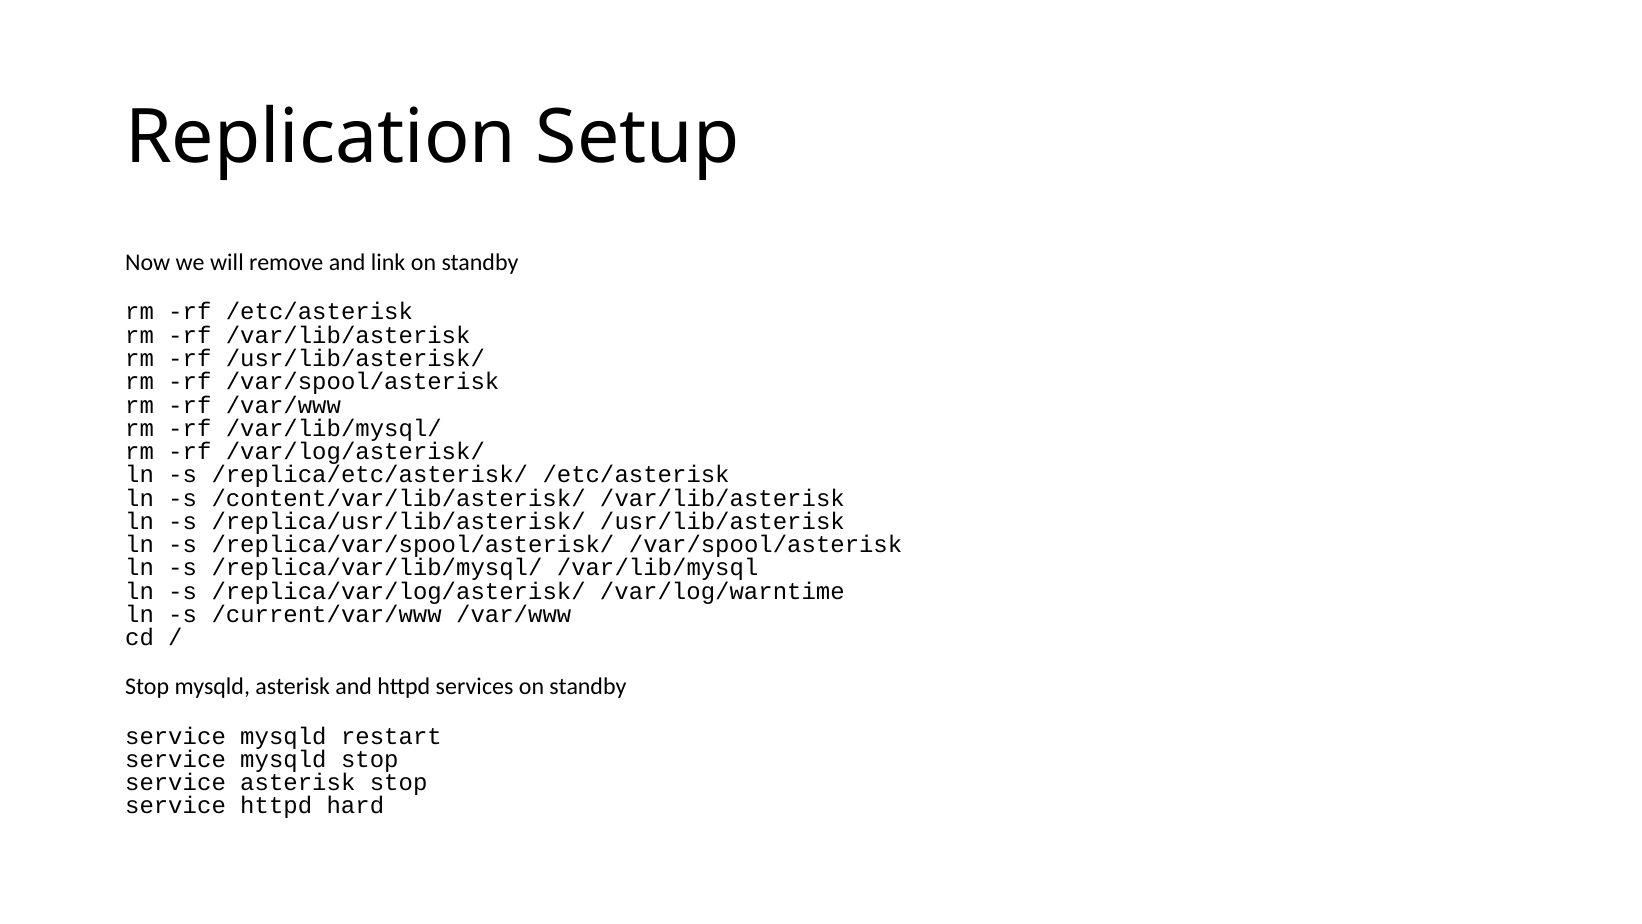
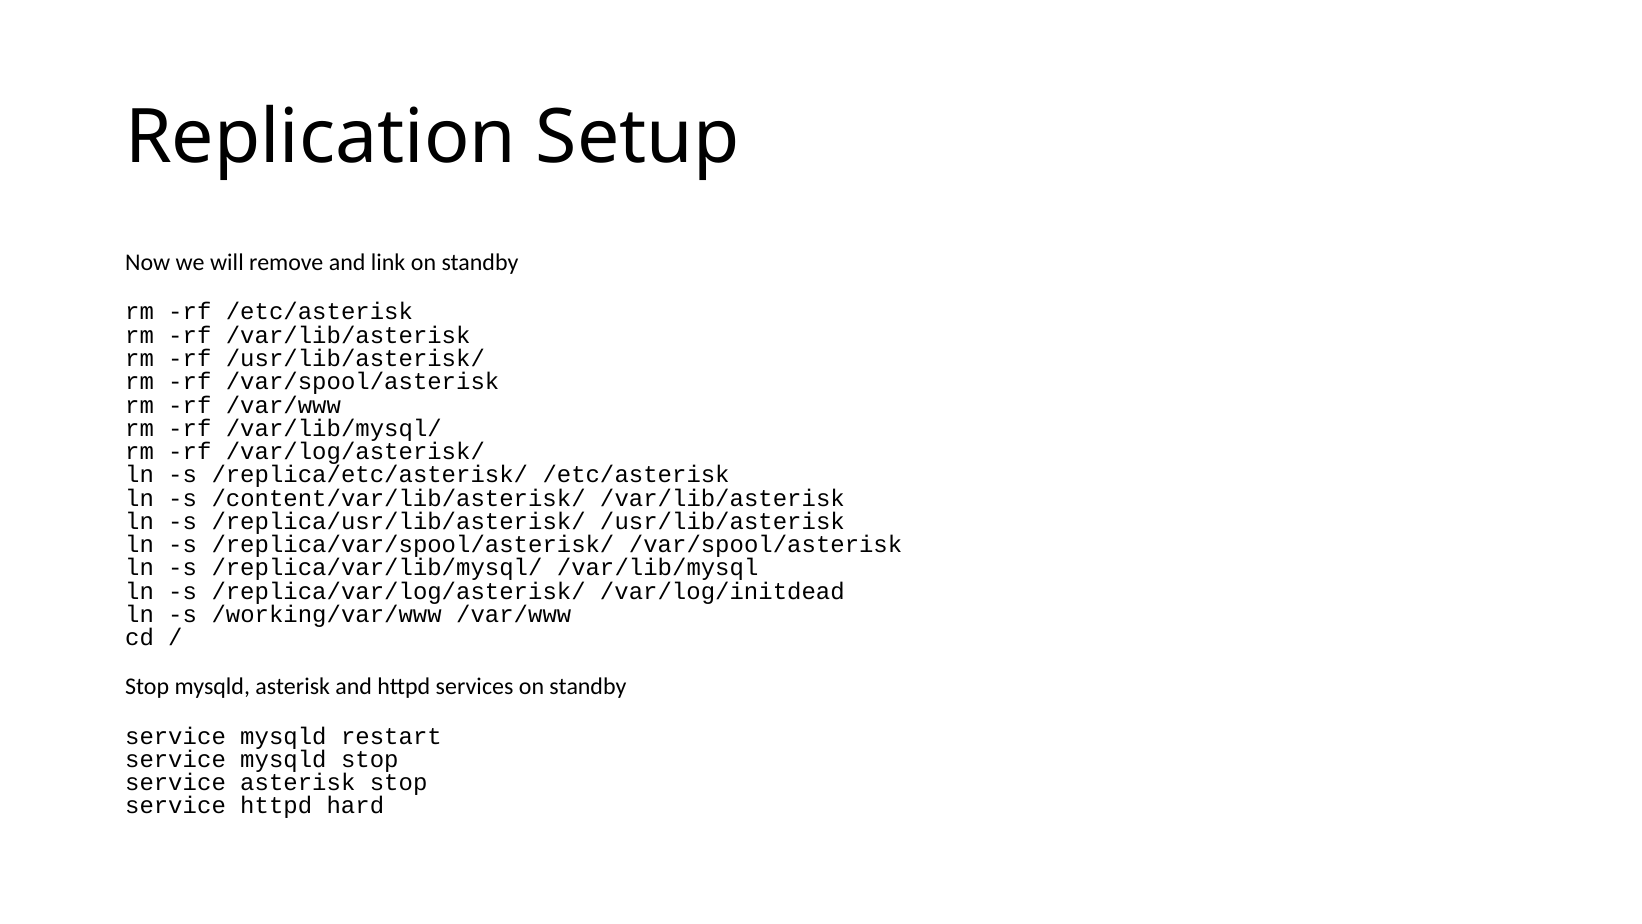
/var/log/warntime: /var/log/warntime -> /var/log/initdead (722, 591)
/current/var/www: /current/var/www -> /working/var/www (327, 614)
